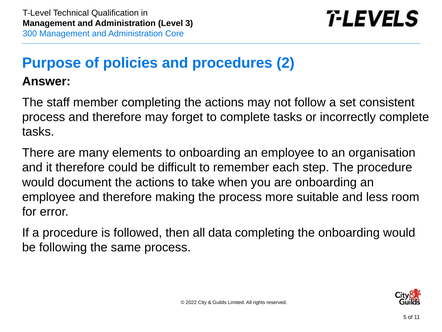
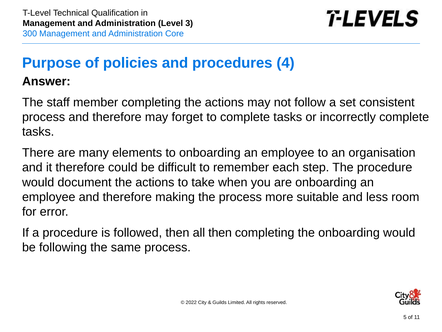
2: 2 -> 4 (286, 63)
all data: data -> then (220, 232)
